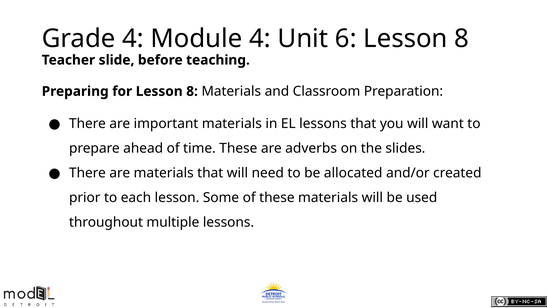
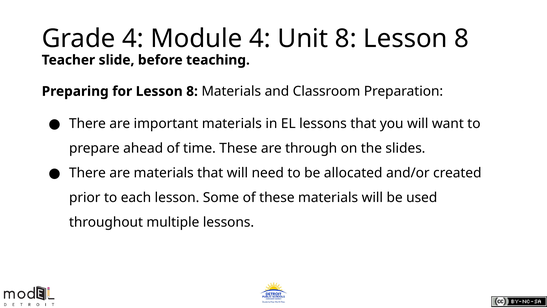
Unit 6: 6 -> 8 (346, 39)
adverbs: adverbs -> through (311, 148)
